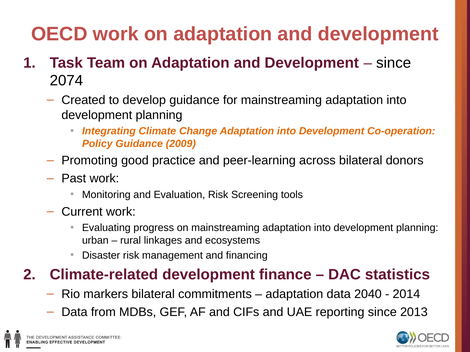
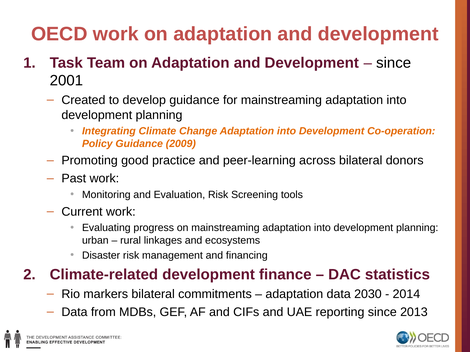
2074: 2074 -> 2001 (66, 81)
2040: 2040 -> 2030 (368, 294)
